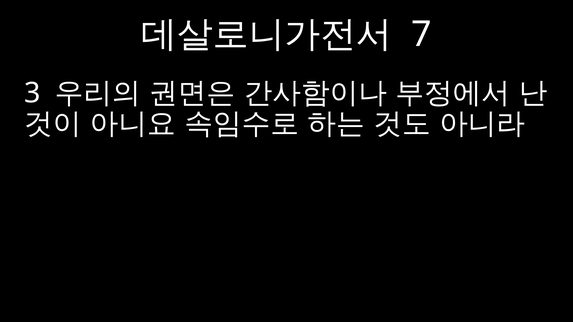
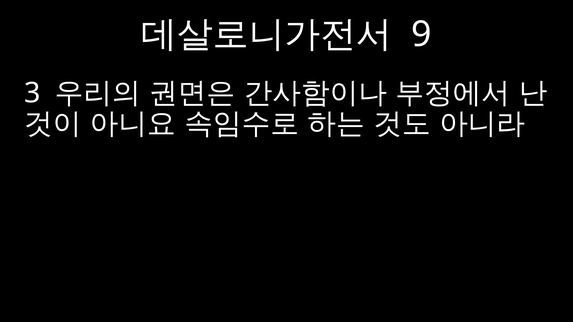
7: 7 -> 9 (421, 35)
